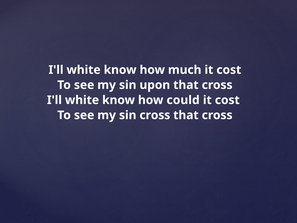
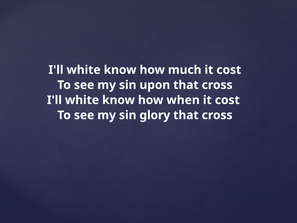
could: could -> when (183, 100)
sin cross: cross -> glory (155, 115)
